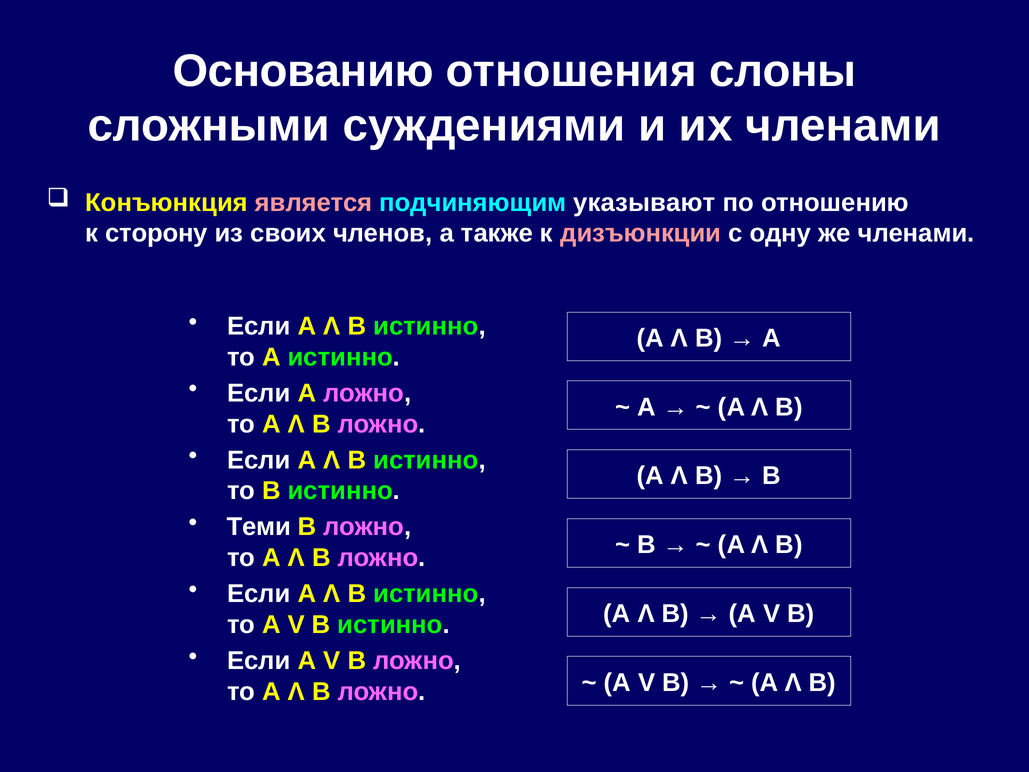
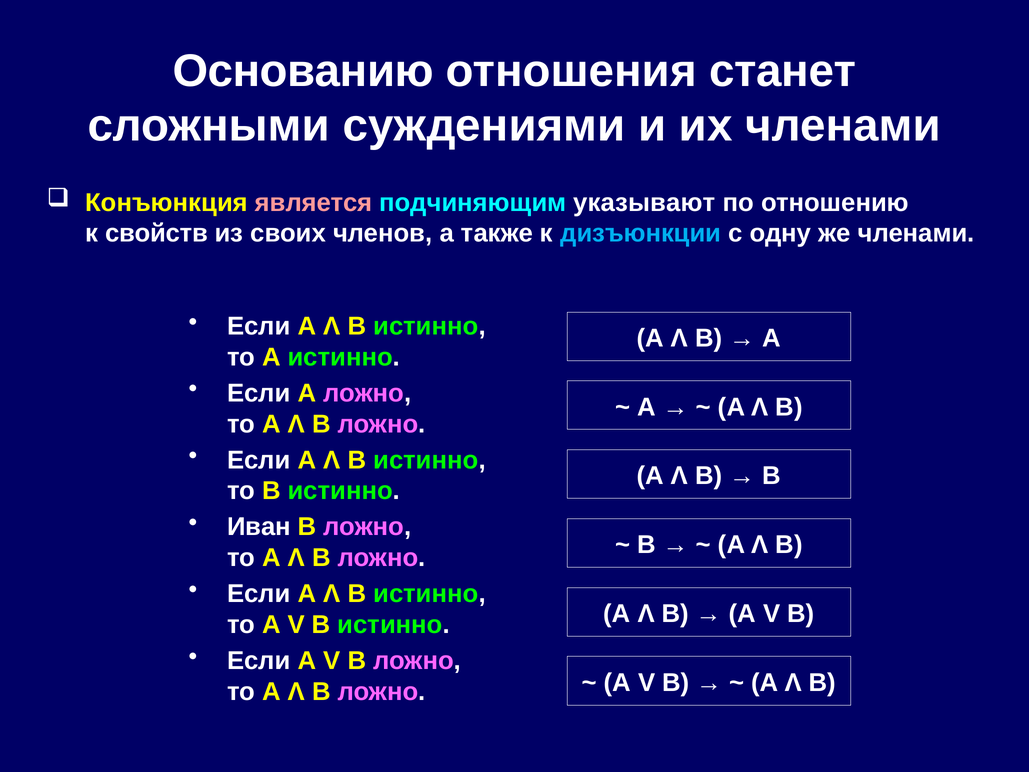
слоны: слоны -> станет (783, 71)
сторону: сторону -> свойств (156, 233)
дизъюнкции colour: pink -> light blue (641, 233)
Теми: Теми -> Иван (259, 527)
